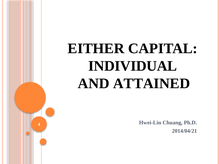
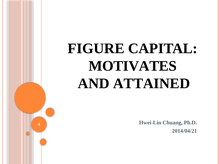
EITHER: EITHER -> FIGURE (96, 49)
INDIVIDUAL: INDIVIDUAL -> MOTIVATES (133, 66)
